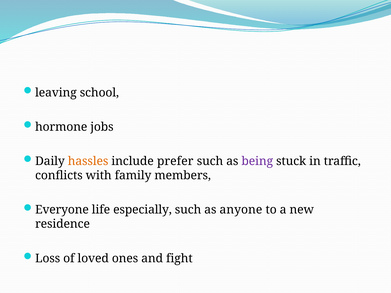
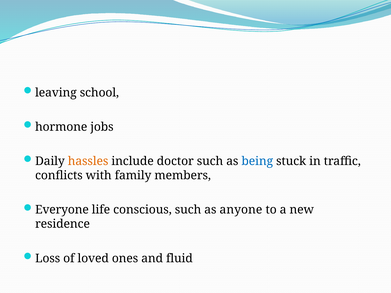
prefer: prefer -> doctor (175, 161)
being colour: purple -> blue (257, 161)
especially: especially -> conscious (142, 210)
fight: fight -> fluid (179, 259)
